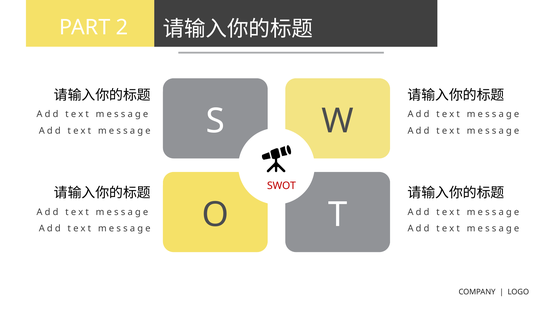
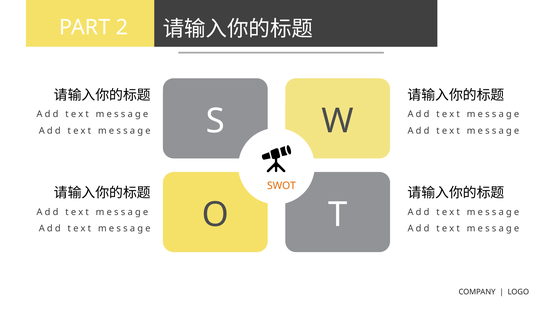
SWOT colour: red -> orange (281, 186)
